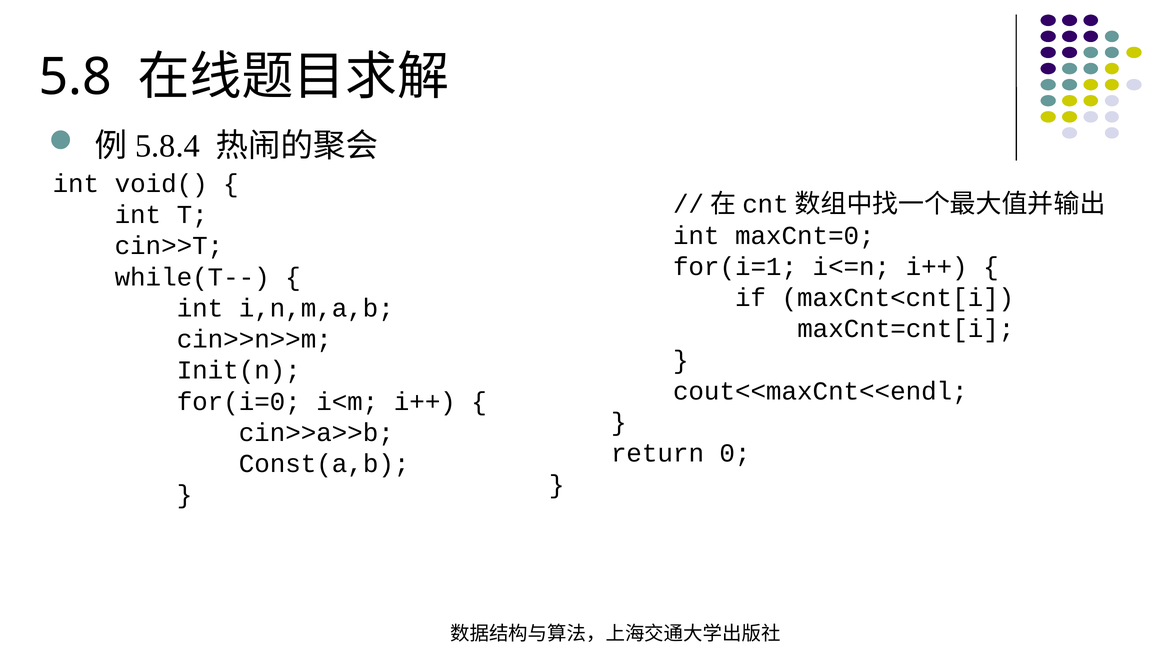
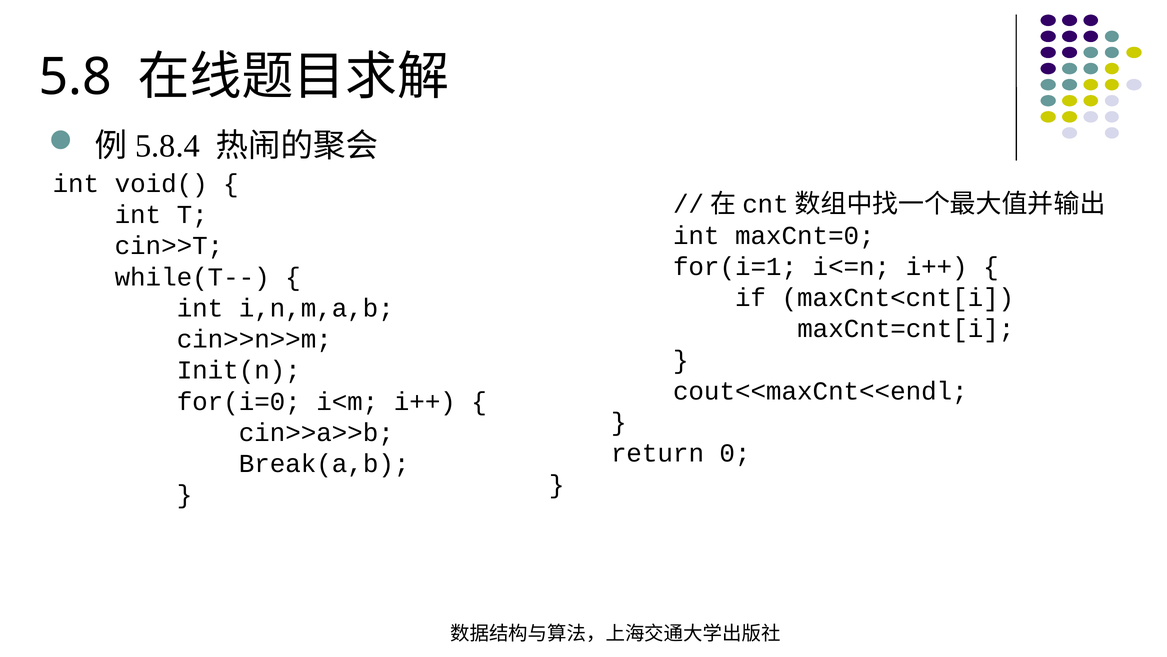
Const(a,b: Const(a,b -> Break(a,b (324, 463)
